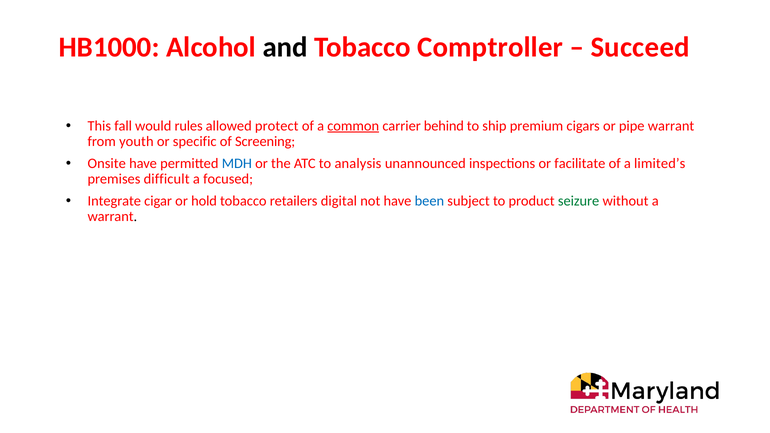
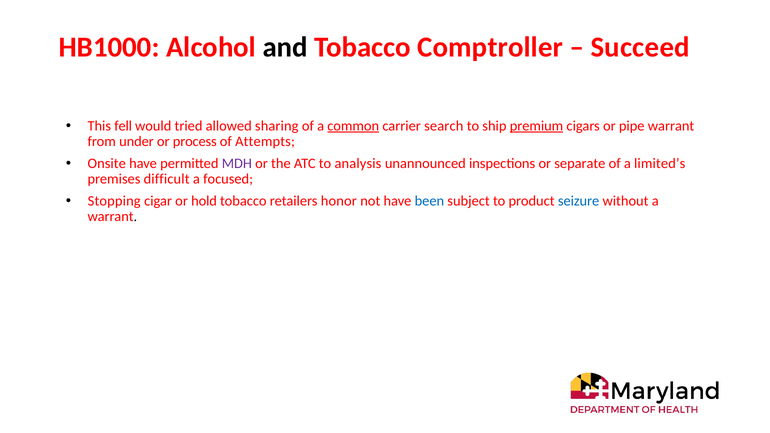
fall: fall -> fell (123, 126)
rules: rules -> tried (189, 126)
protect: protect -> sharing (277, 126)
behind: behind -> search (444, 126)
premium underline: none -> present (537, 126)
youth: youth -> under (136, 141)
specific: specific -> process (195, 141)
Screening: Screening -> Attempts (265, 141)
MDH colour: blue -> purple (237, 164)
facilitate: facilitate -> separate (580, 164)
Integrate: Integrate -> Stopping (114, 201)
digital: digital -> honor (339, 201)
seizure colour: green -> blue (579, 201)
